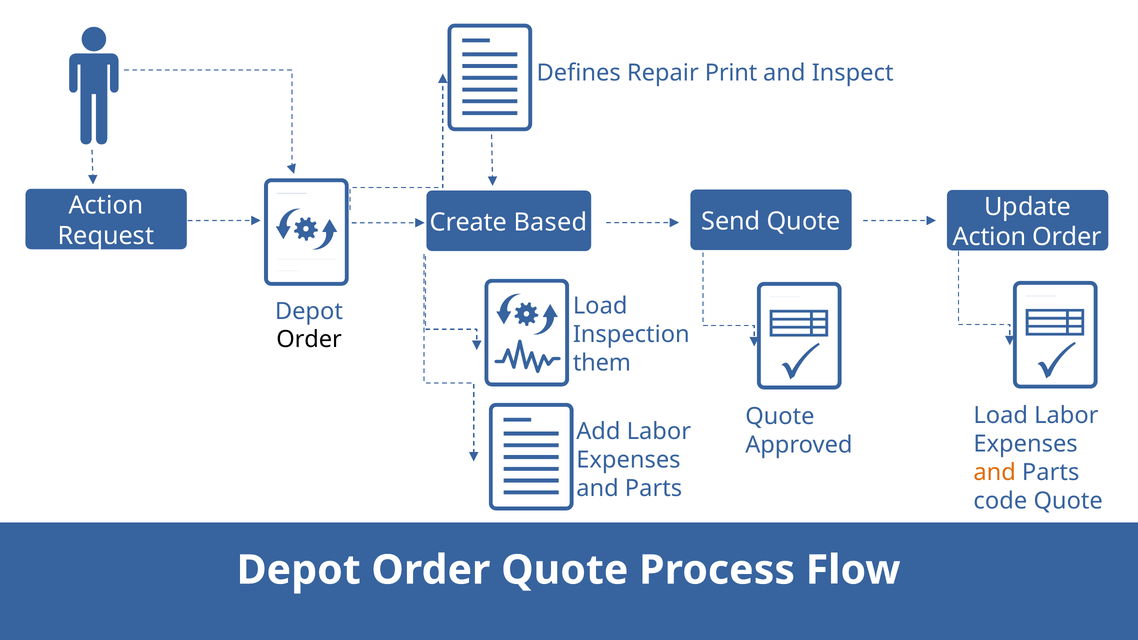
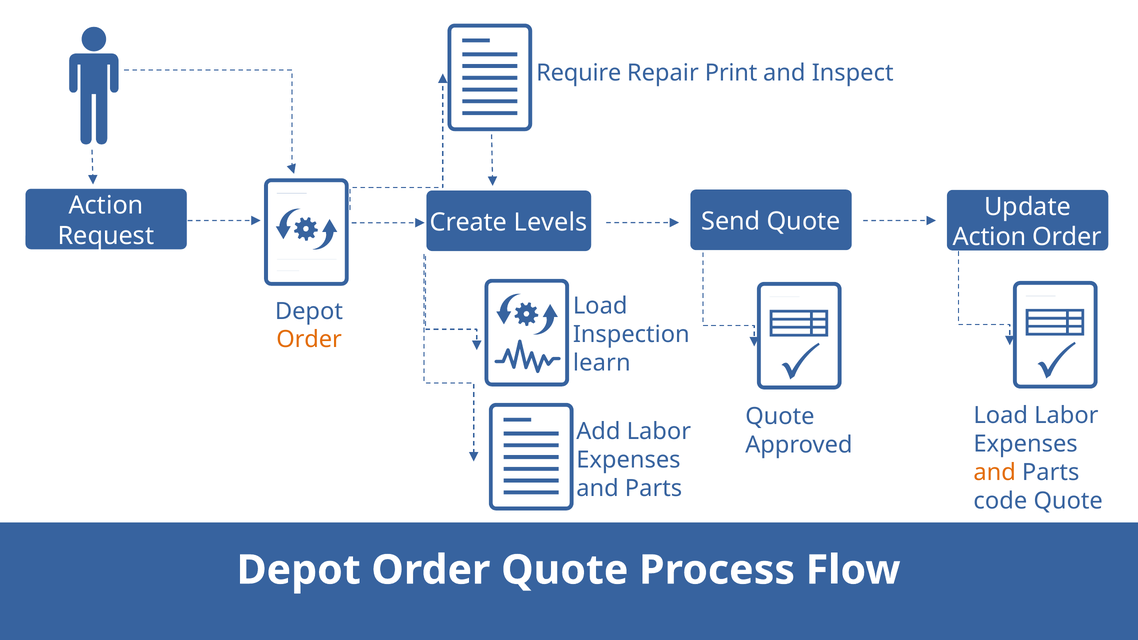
Defines: Defines -> Require (579, 73)
Based: Based -> Levels (551, 223)
Order colour: black -> orange (309, 340)
them: them -> learn (602, 363)
